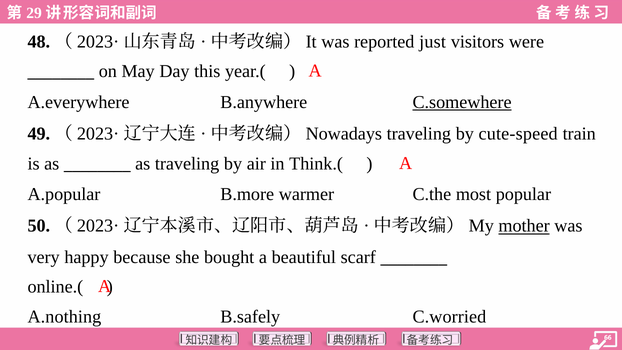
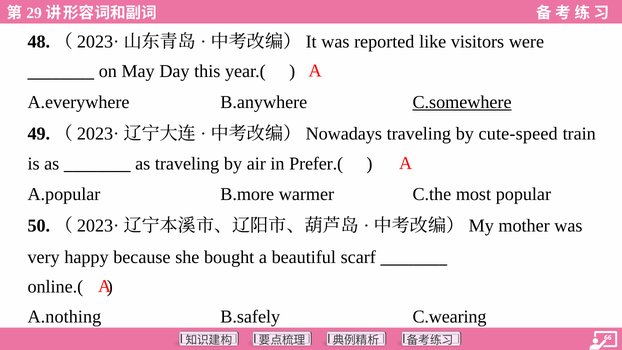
just: just -> like (433, 42)
Think.(: Think.( -> Prefer.( (316, 164)
mother underline: present -> none (524, 226)
C.worried: C.worried -> C.wearing (449, 317)
